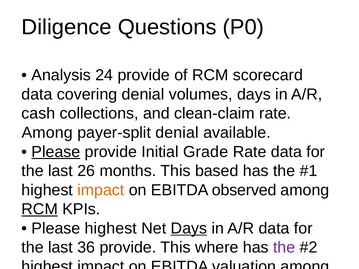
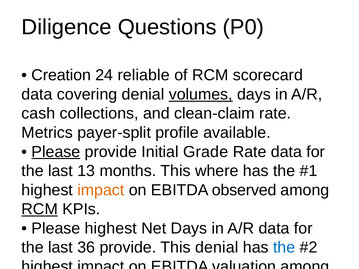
Analysis: Analysis -> Creation (61, 75)
24 provide: provide -> reliable (144, 75)
volumes underline: none -> present (201, 94)
Among: Among -> Metrics (47, 133)
payer-split denial: denial -> profile (177, 133)
26: 26 -> 13 (86, 171)
based: based -> where (217, 171)
Days underline: present -> none (189, 228)
This where: where -> denial (217, 248)
the colour: purple -> blue (284, 248)
